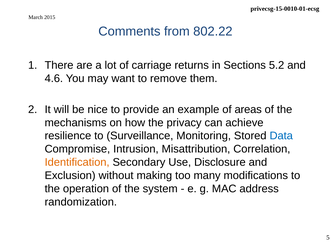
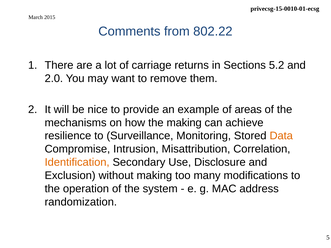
4.6: 4.6 -> 2.0 (54, 79)
the privacy: privacy -> making (184, 123)
Data colour: blue -> orange (281, 136)
